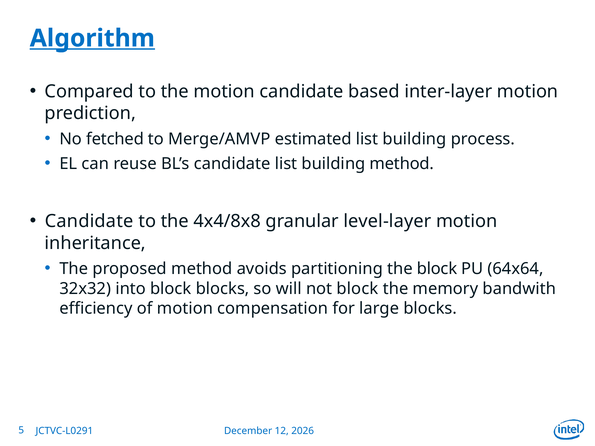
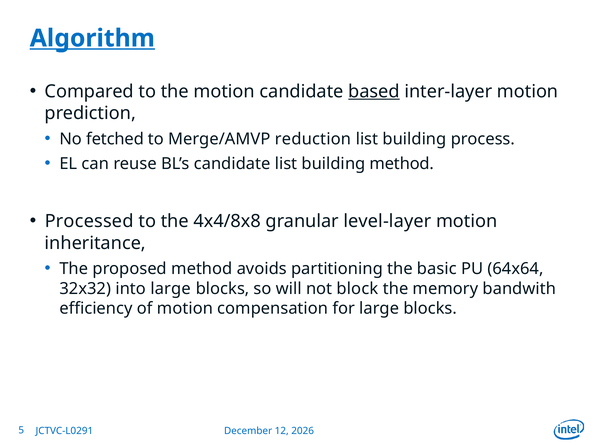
based underline: none -> present (374, 91)
estimated: estimated -> reduction (313, 139)
Candidate: Candidate -> Processed (89, 221)
the block: block -> basic (437, 269)
into block: block -> large (171, 289)
